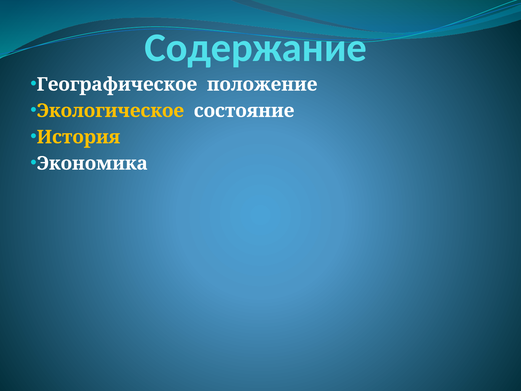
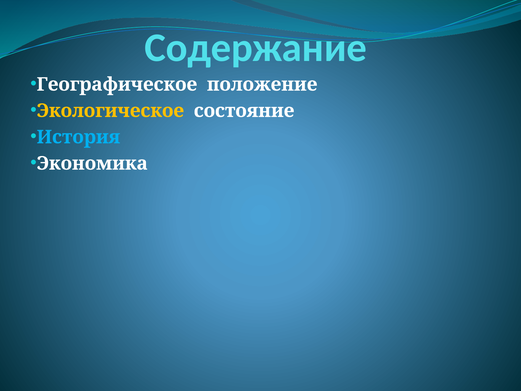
История colour: yellow -> light blue (78, 137)
